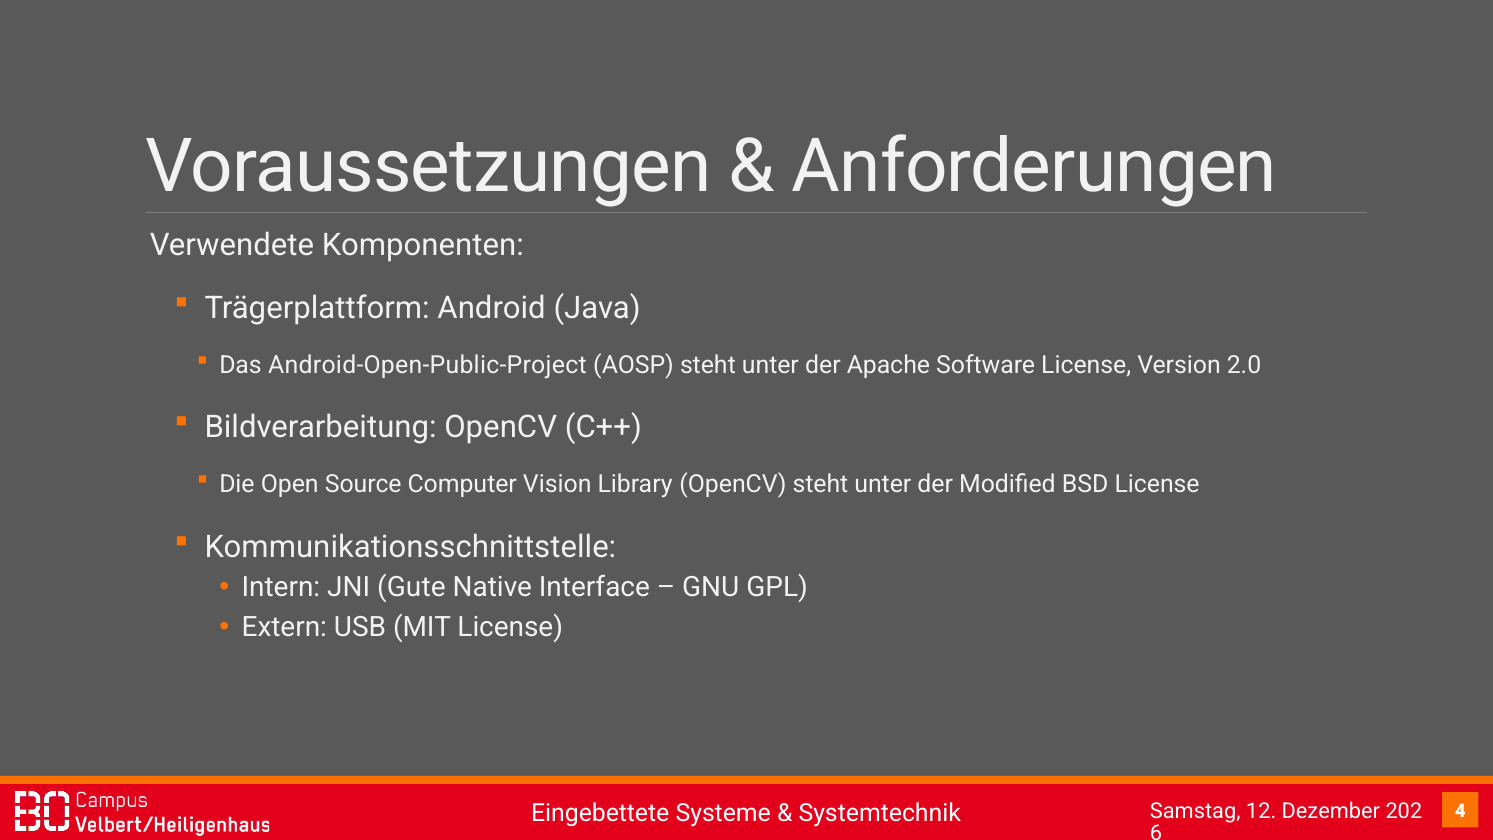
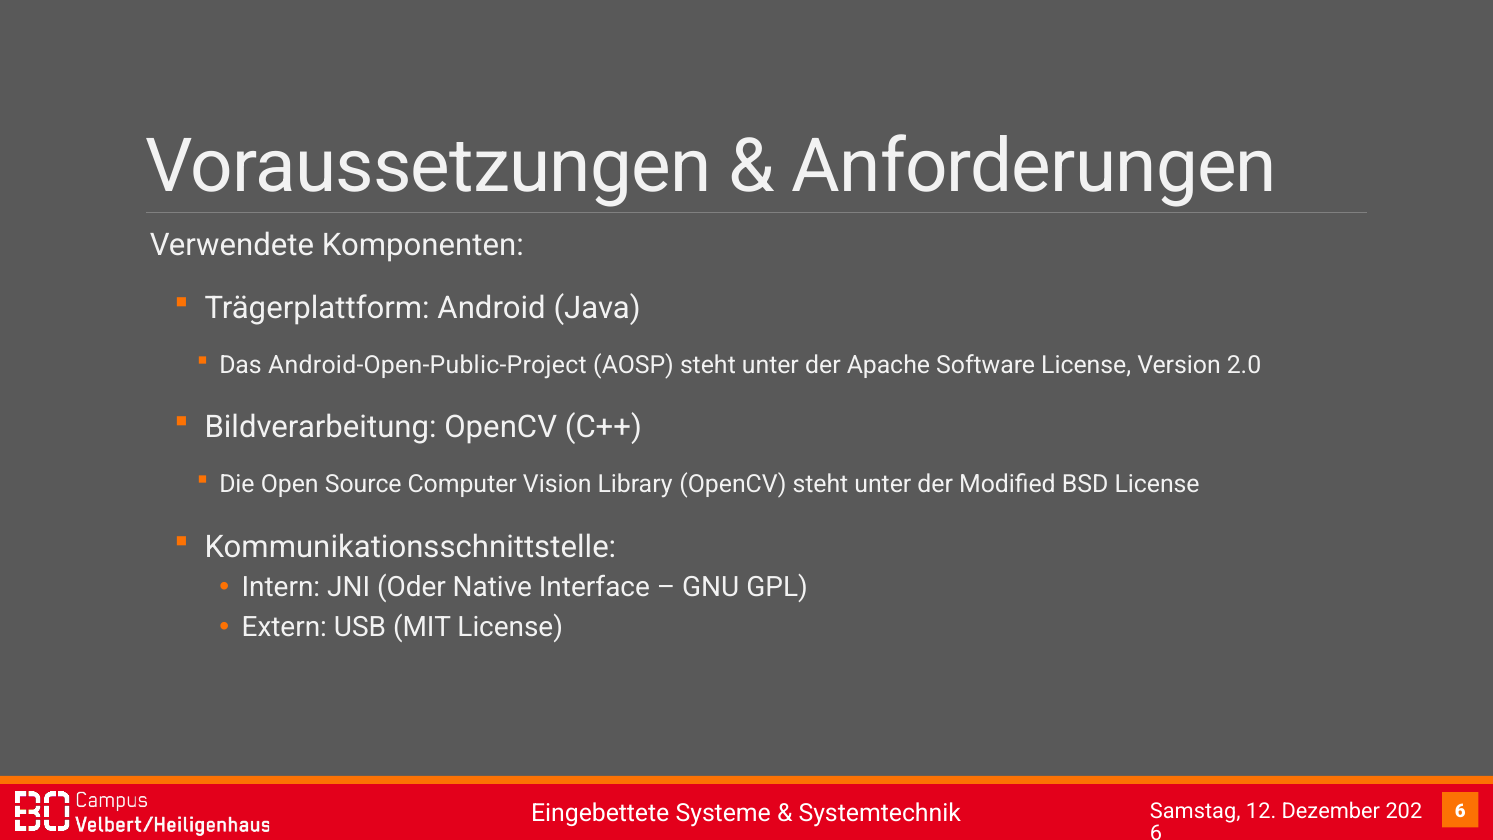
Gute: Gute -> Oder (411, 588)
4: 4 -> 6 (1460, 811)
